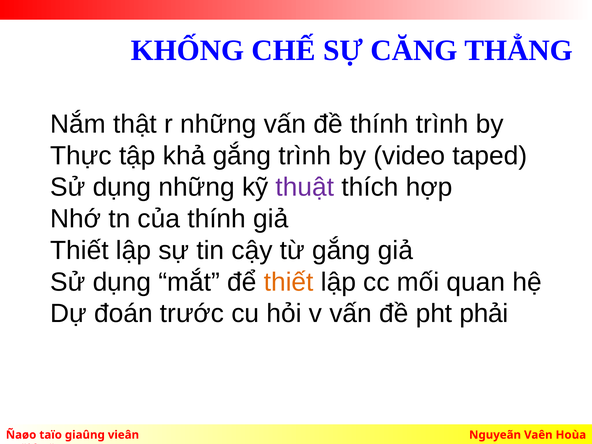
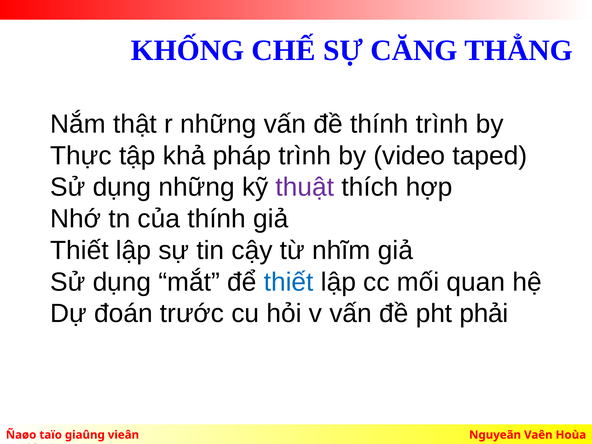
khả gắng: gắng -> pháp (242, 156)
từ gắng: gắng -> nhĩm (341, 250)
thiết colour: orange -> blue (289, 282)
